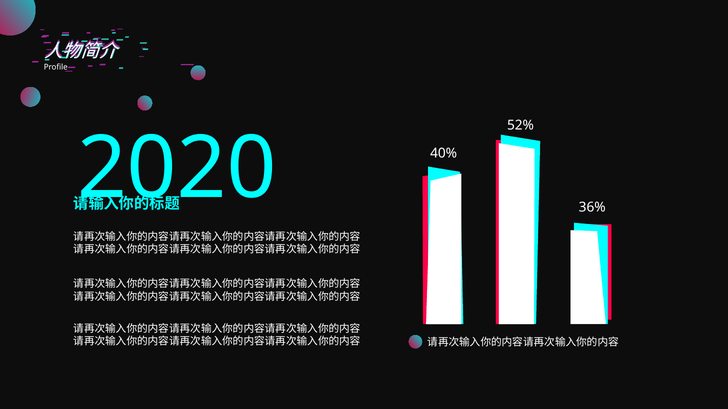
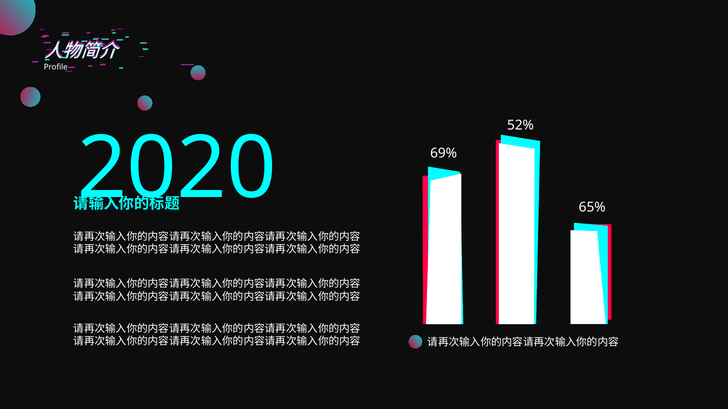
40%: 40% -> 69% (444, 153)
36%: 36% -> 65% (592, 208)
